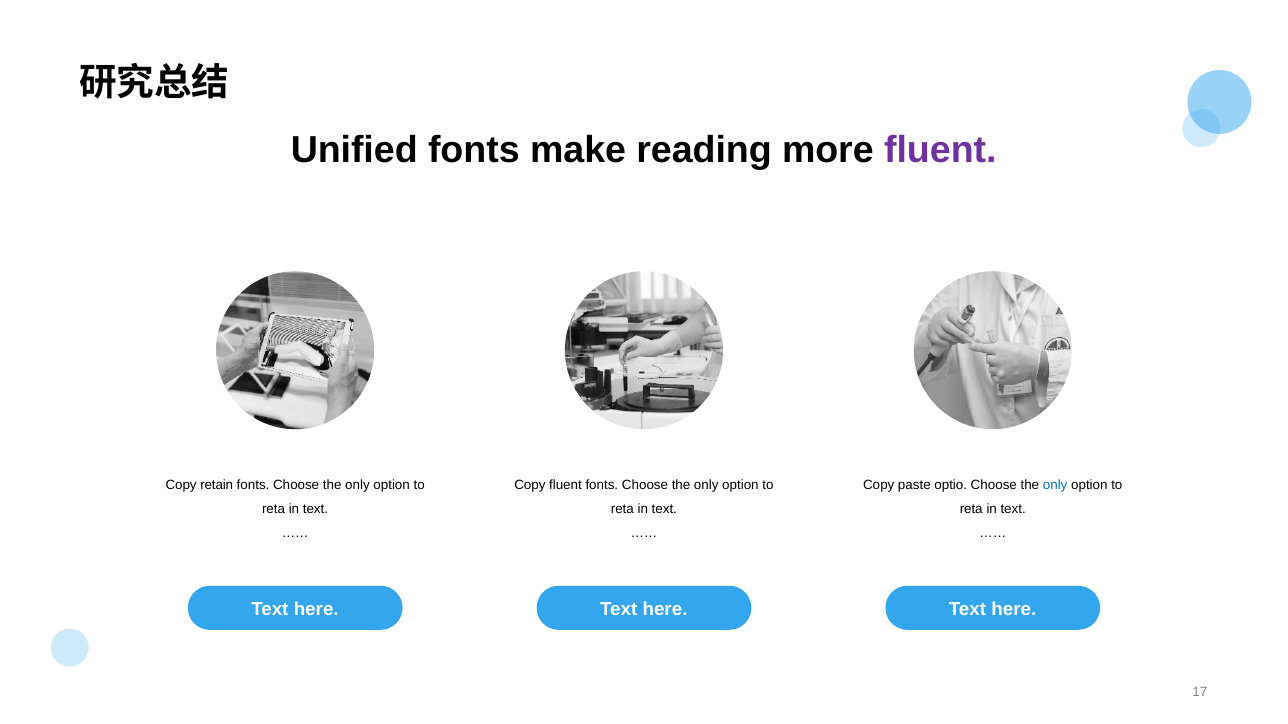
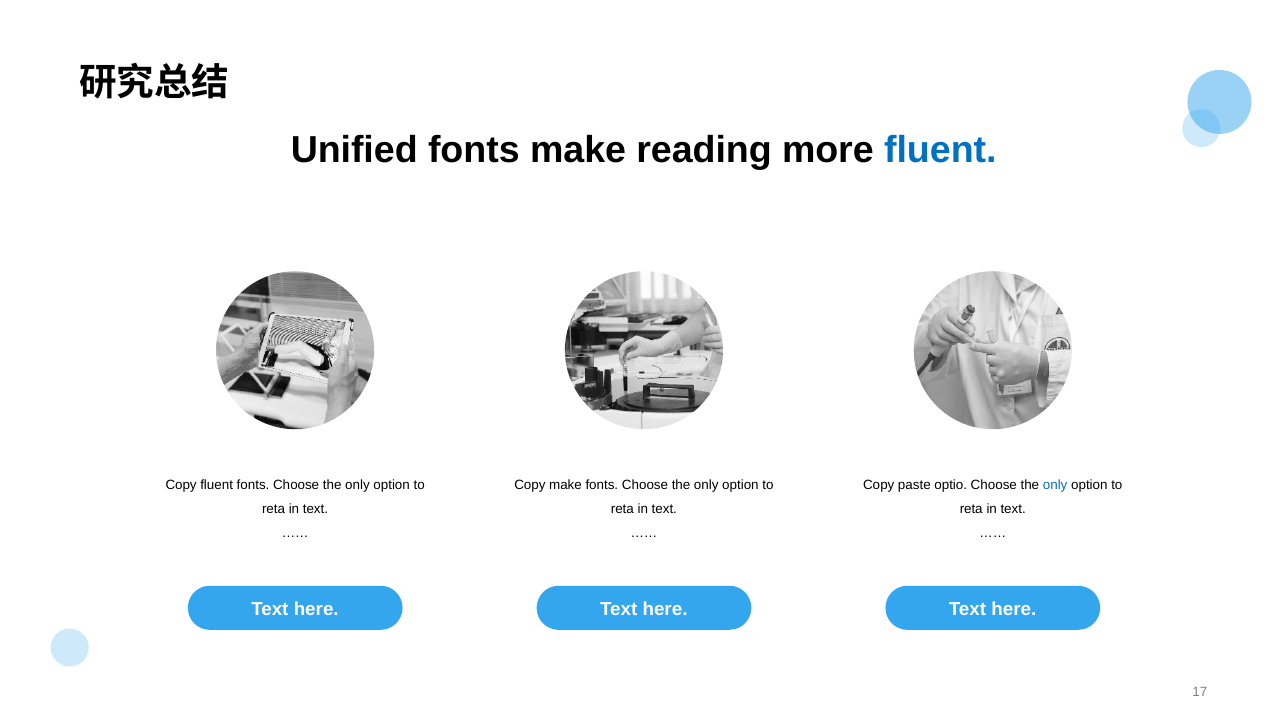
fluent colour: purple -> blue (940, 150)
Copy retain: retain -> fluent (217, 485)
Copy fluent: fluent -> make (565, 485)
